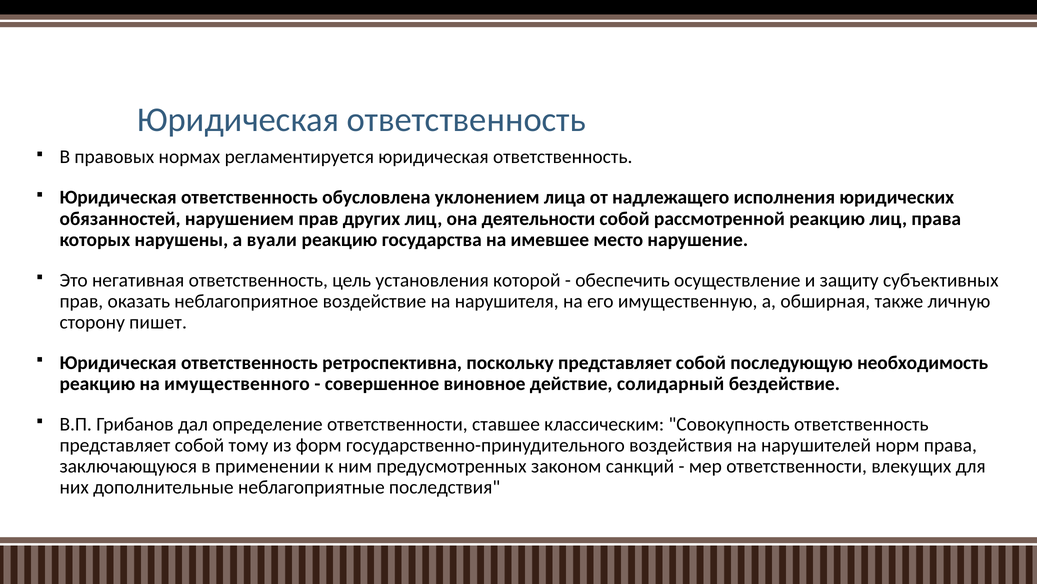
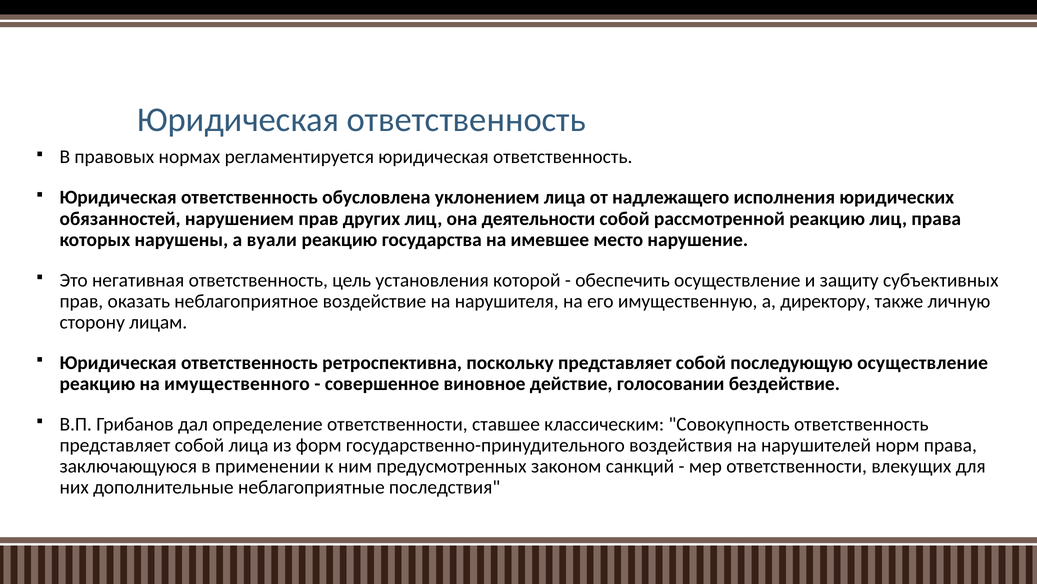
обширная: обширная -> директору (825, 301)
пишет: пишет -> лицам (158, 322)
последующую необходимость: необходимость -> осуществление (923, 362)
солидарный: солидарный -> голосовании (671, 383)
собой тому: тому -> лица (249, 445)
